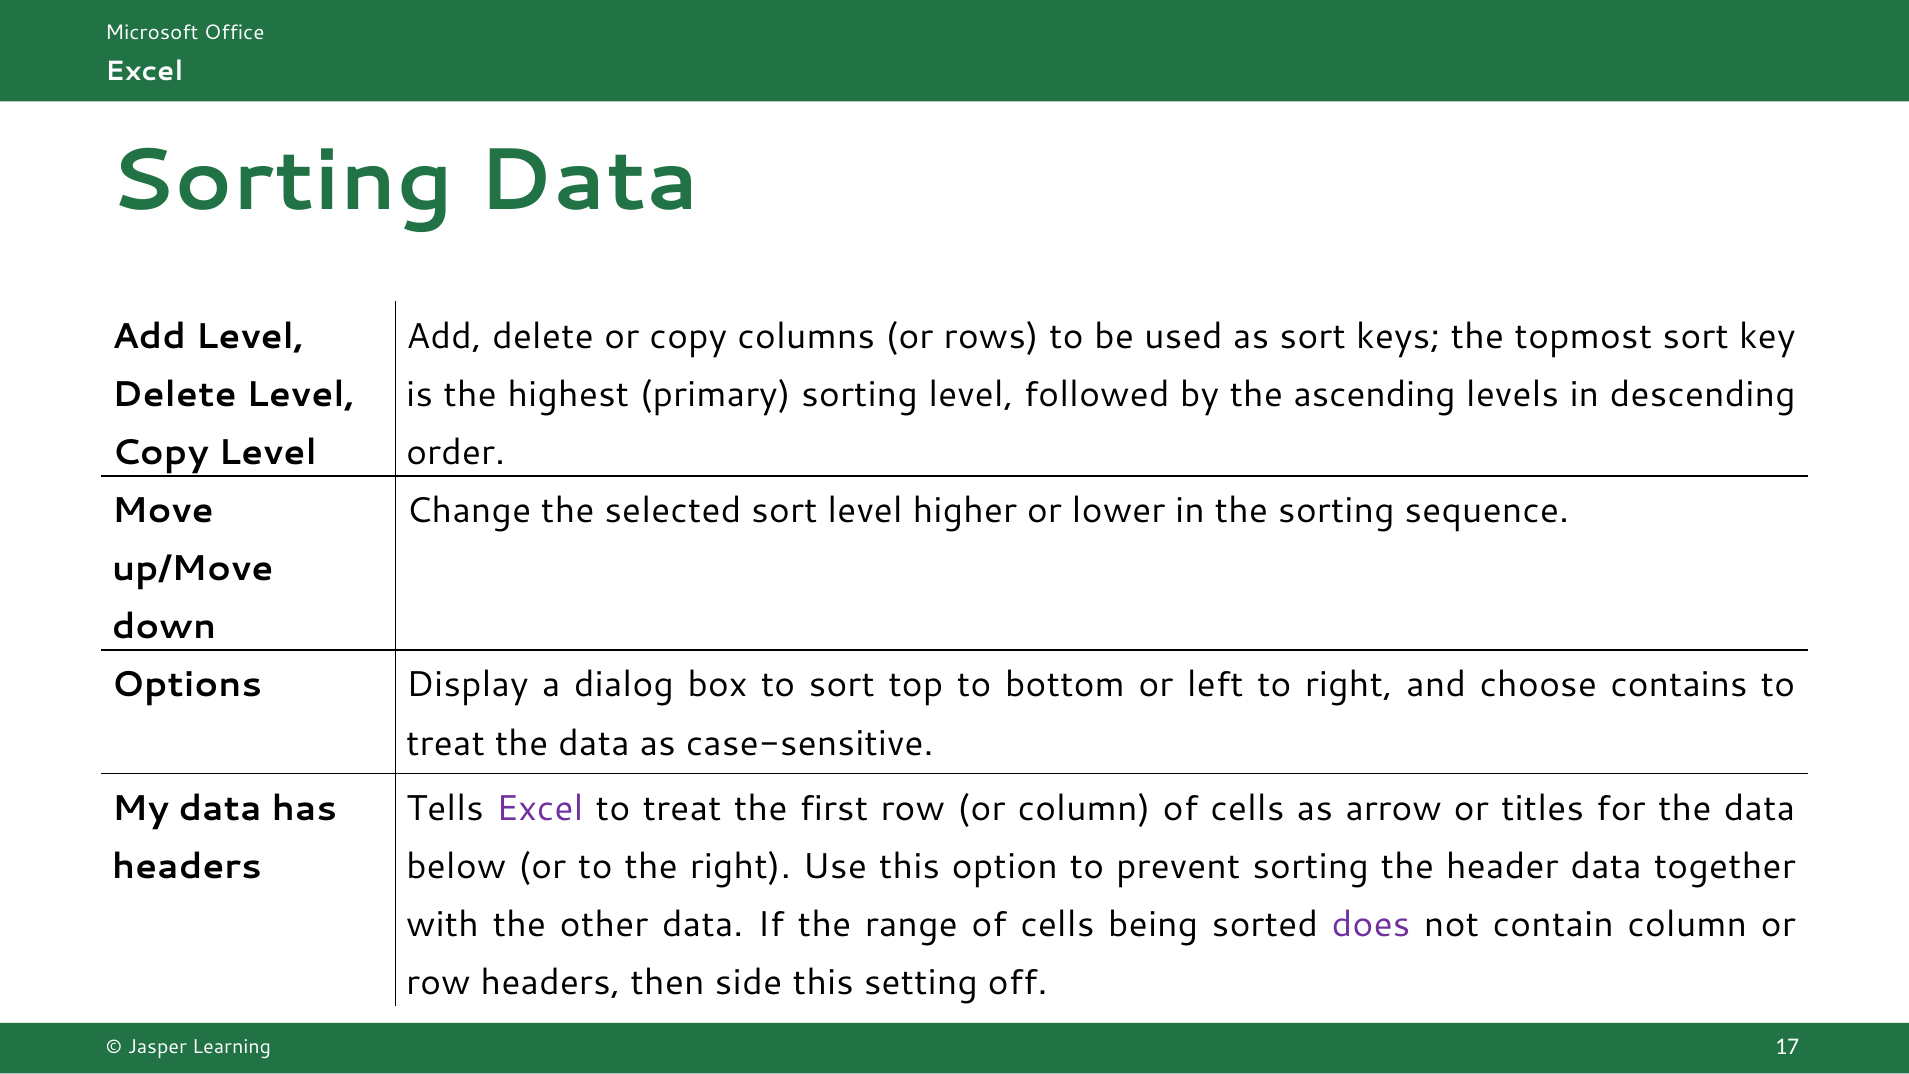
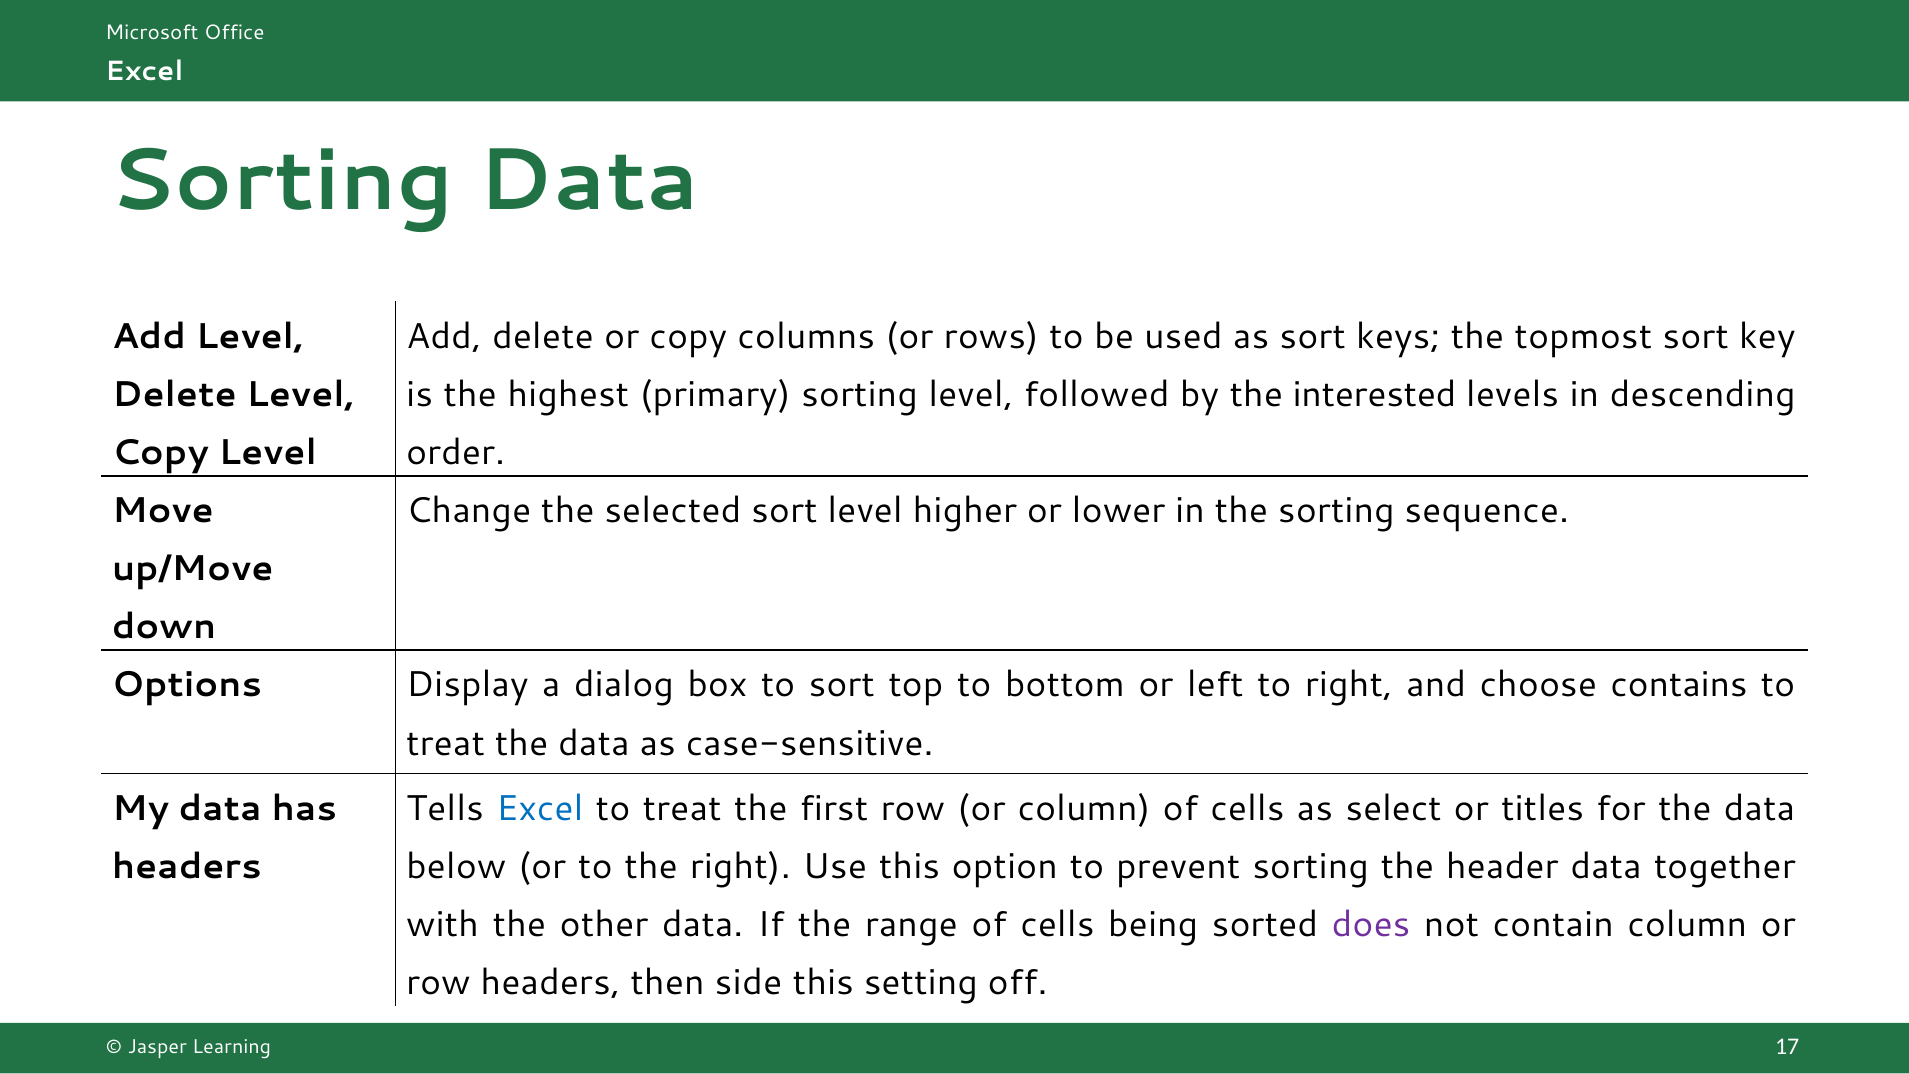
ascending: ascending -> interested (1375, 394)
Excel colour: purple -> blue (540, 808)
arrow: arrow -> select (1394, 808)
